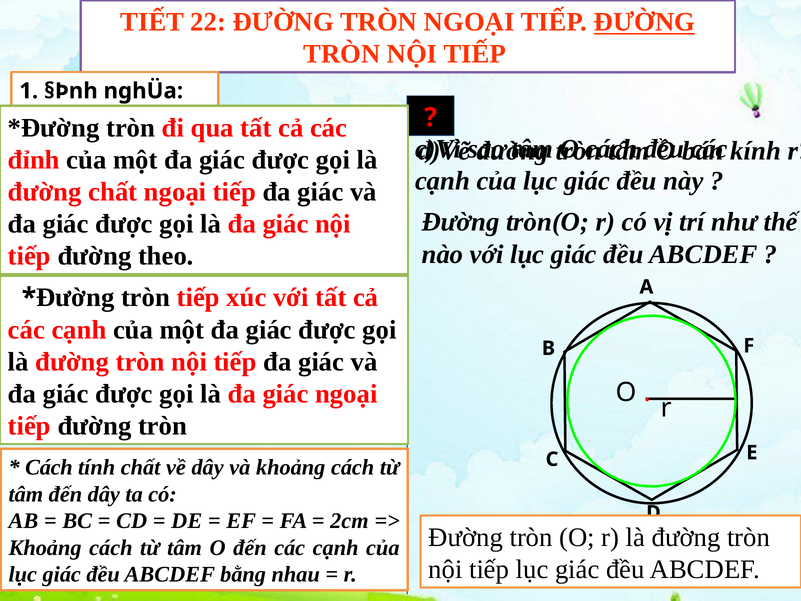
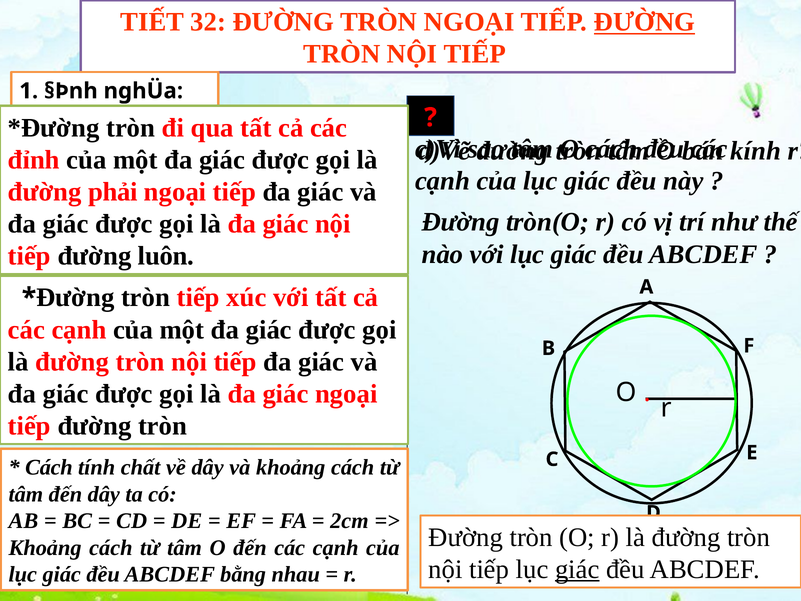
22: 22 -> 32 (208, 22)
đường chất: chất -> phải (113, 192)
theo: theo -> luôn (166, 256)
giác underline: none -> present (577, 569)
